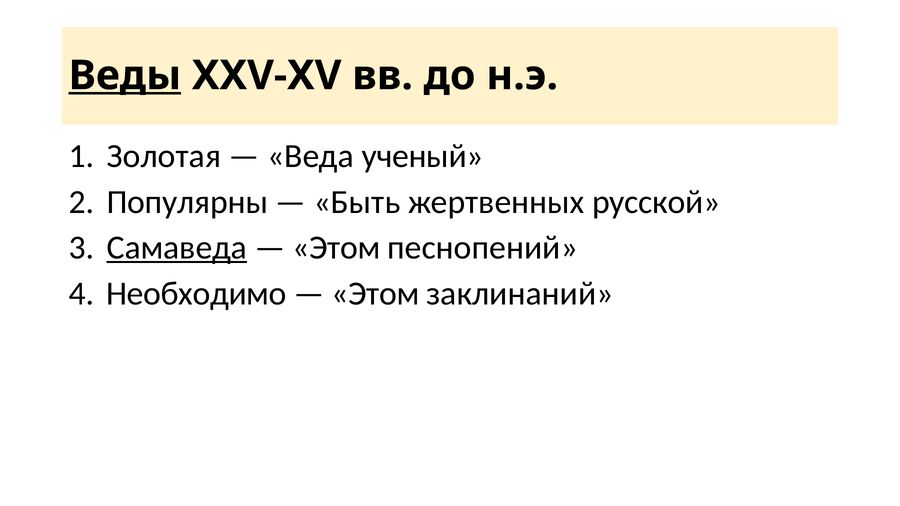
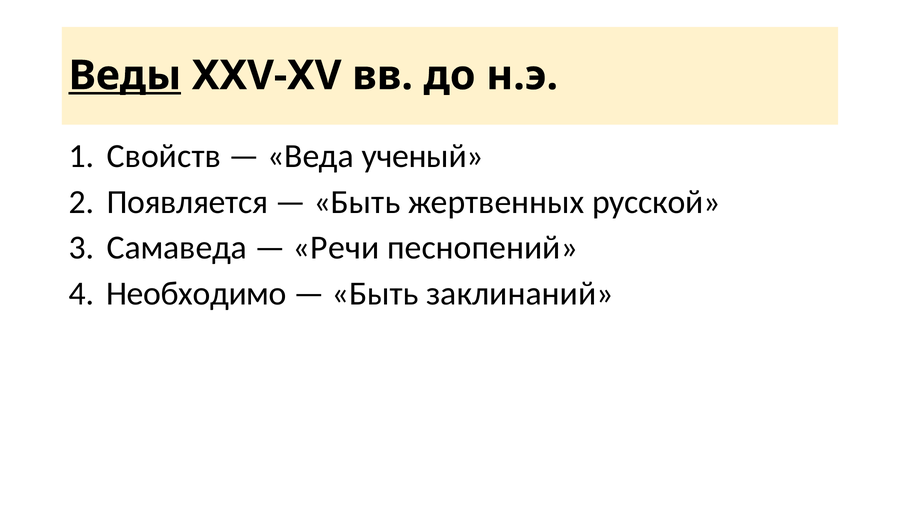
Золотая: Золотая -> Свойств (164, 156)
Популярны: Популярны -> Появляется (187, 202)
Самаведа underline: present -> none (177, 248)
Этом: Этом -> Речи (336, 248)
Этом: Этом -> Быть (375, 294)
